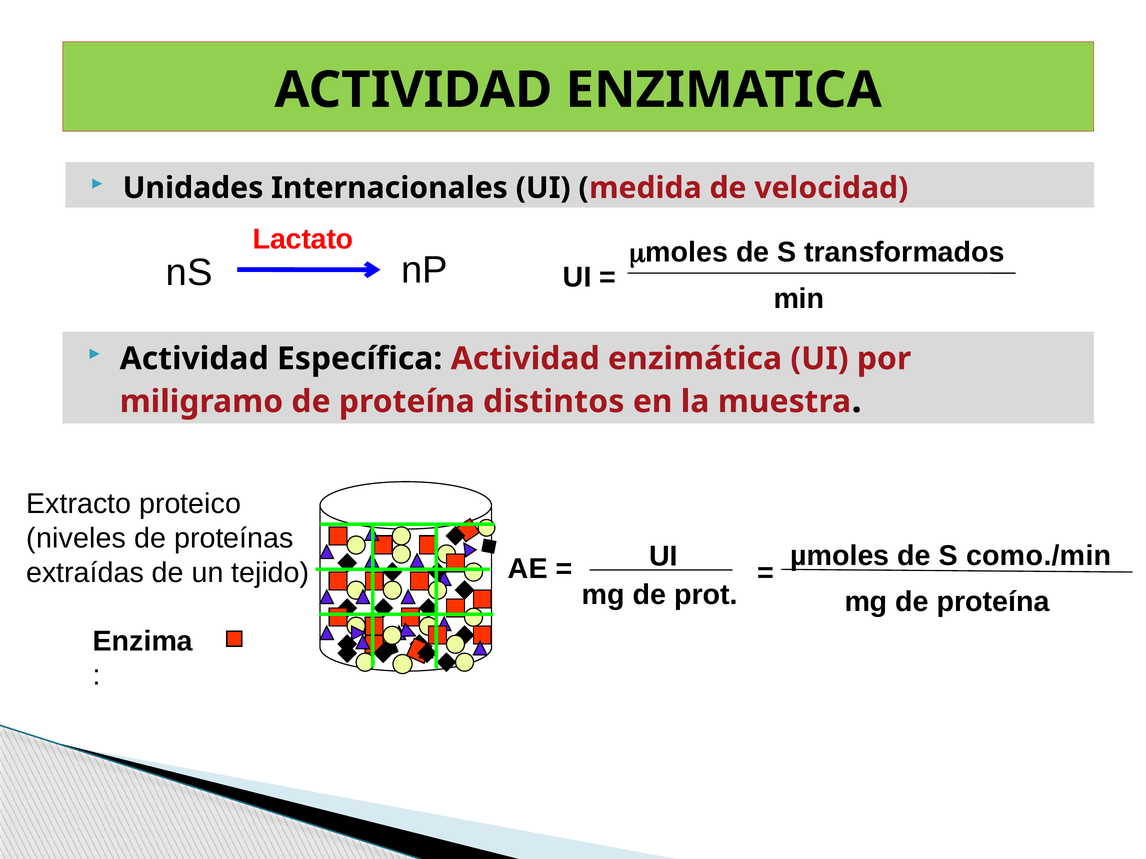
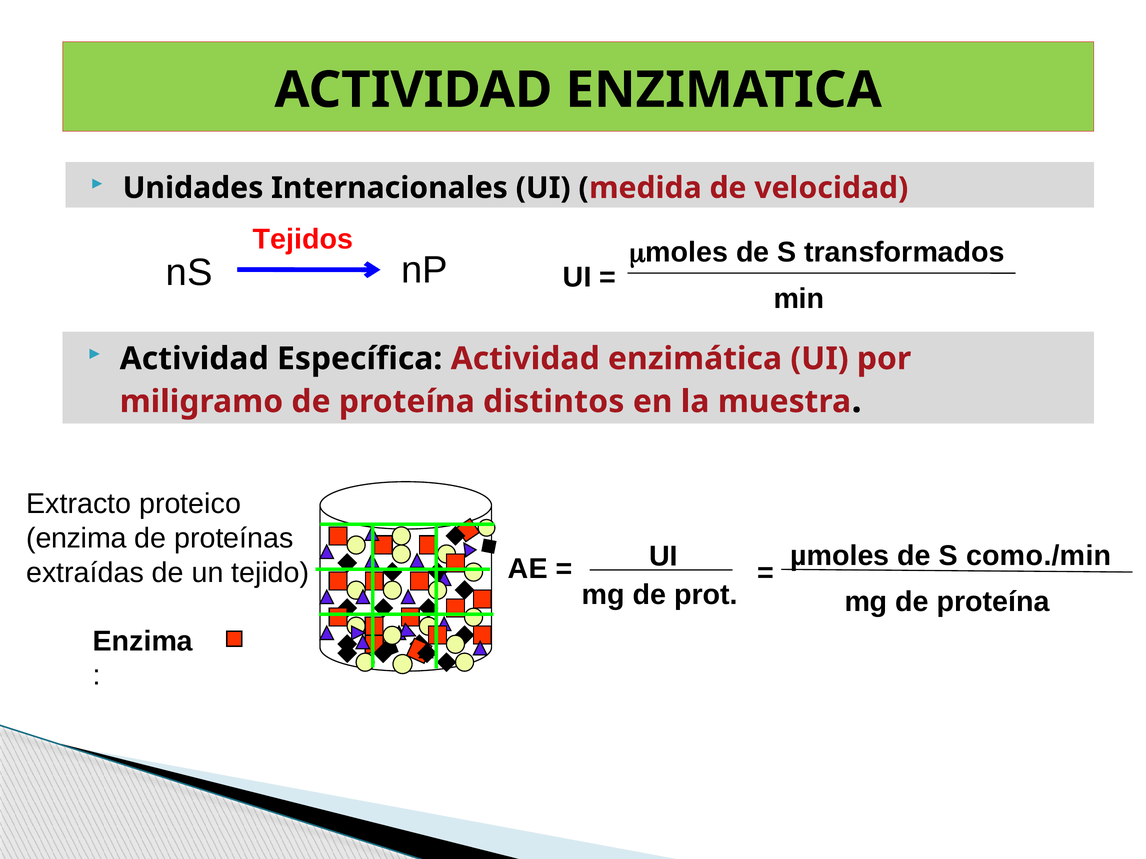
Lactato: Lactato -> Tejidos (303, 239)
niveles: niveles -> enzima (76, 539)
